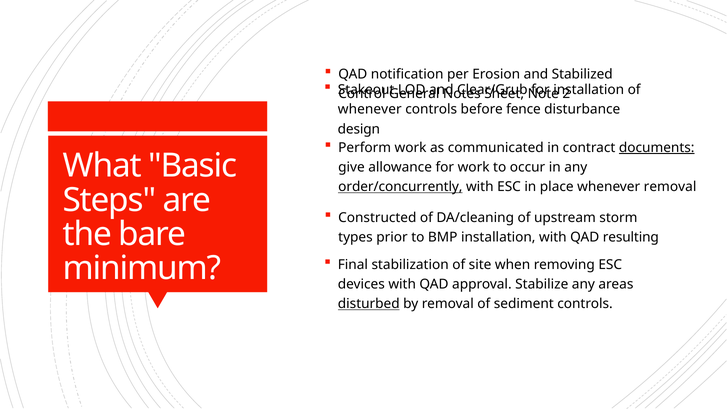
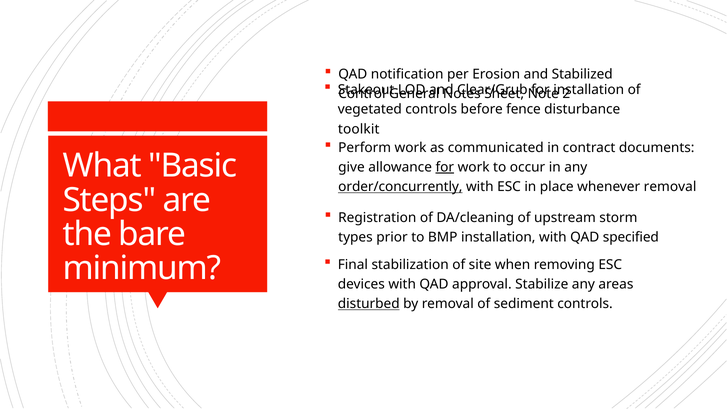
whenever: whenever -> vegetated (370, 110)
design: design -> toolkit (359, 129)
documents underline: present -> none (657, 148)
for underline: none -> present (445, 167)
Constructed: Constructed -> Registration (377, 218)
resulting: resulting -> specified (631, 238)
